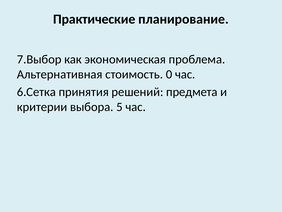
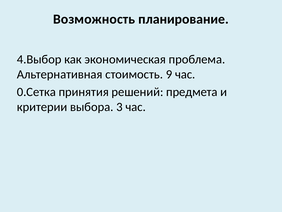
Практические: Практические -> Возможность (94, 19)
7.Выбор: 7.Выбор -> 4.Выбор (39, 59)
0: 0 -> 9 (169, 74)
6.Сетка: 6.Сетка -> 0.Сетка (36, 92)
5: 5 -> 3 (119, 107)
